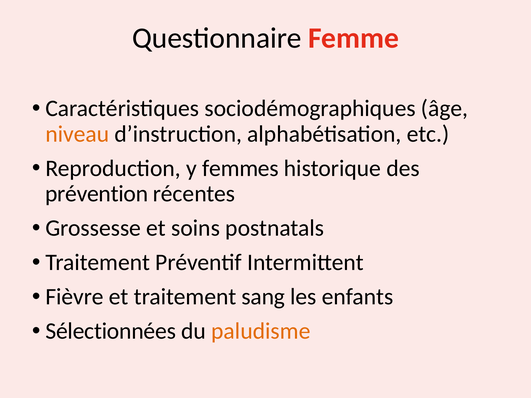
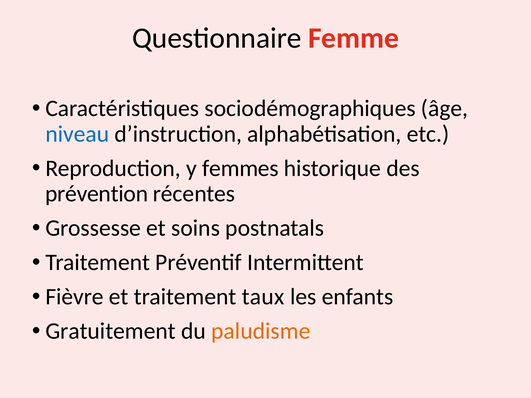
niveau colour: orange -> blue (77, 134)
sang: sang -> taux (263, 297)
Sélectionnées: Sélectionnées -> Gratuitement (111, 331)
